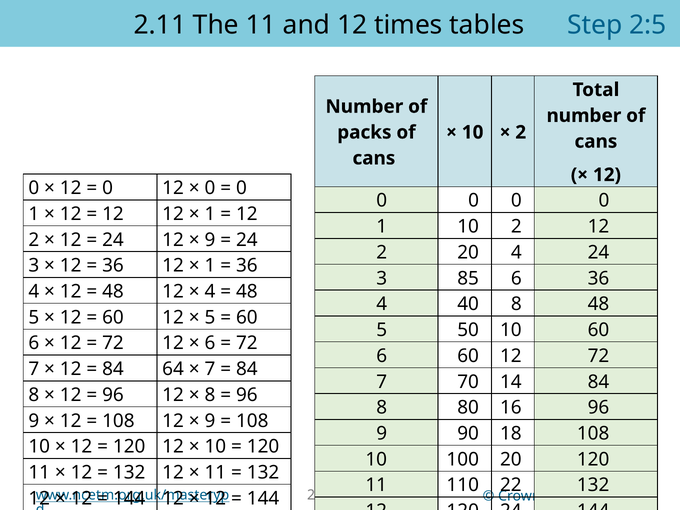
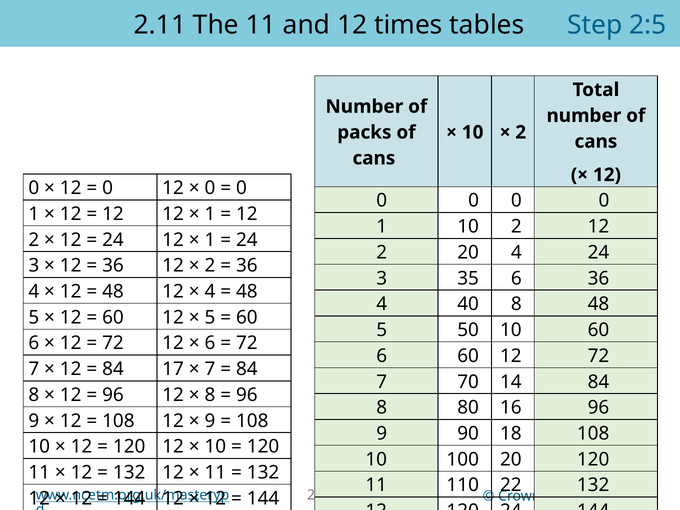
9: 9 -> 1 (210, 240)
1: 1 -> 2 (210, 266)
85: 85 -> 35 (468, 278)
64: 64 -> 17 (173, 369)
